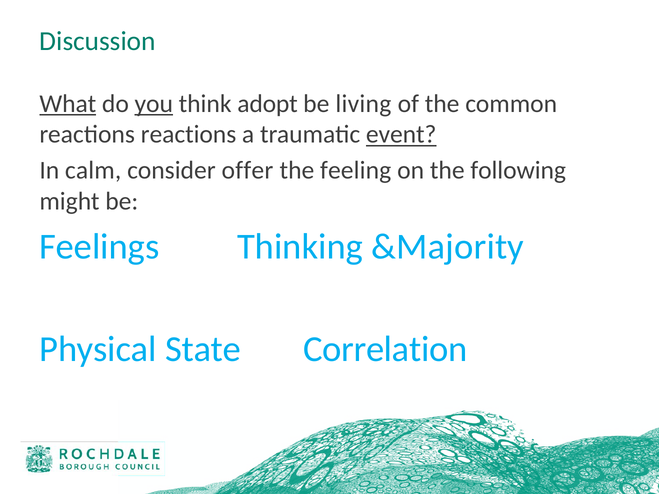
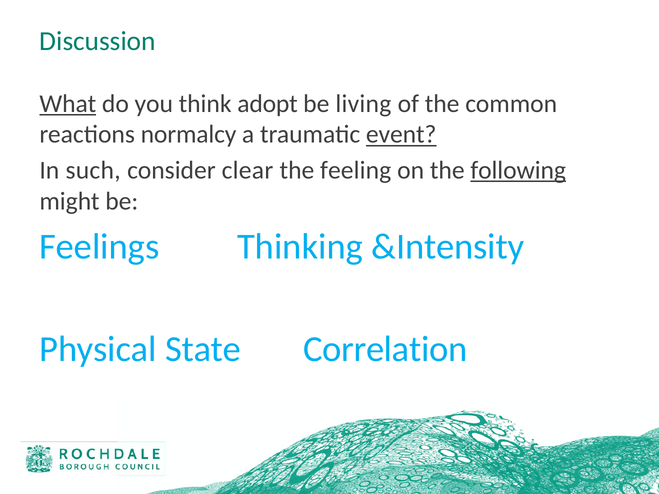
you underline: present -> none (154, 104)
reactions reactions: reactions -> normalcy (189, 135)
calm: calm -> such (93, 171)
offer: offer -> clear (247, 171)
following underline: none -> present (518, 171)
&Majority: &Majority -> &Intensity (448, 247)
